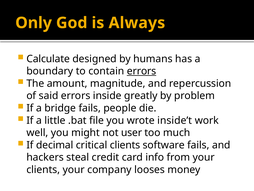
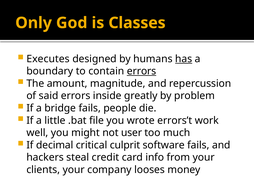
Always: Always -> Classes (137, 23)
Calculate: Calculate -> Executes (48, 59)
has underline: none -> present (184, 59)
inside’t: inside’t -> errors’t (175, 120)
critical clients: clients -> culprit (125, 145)
